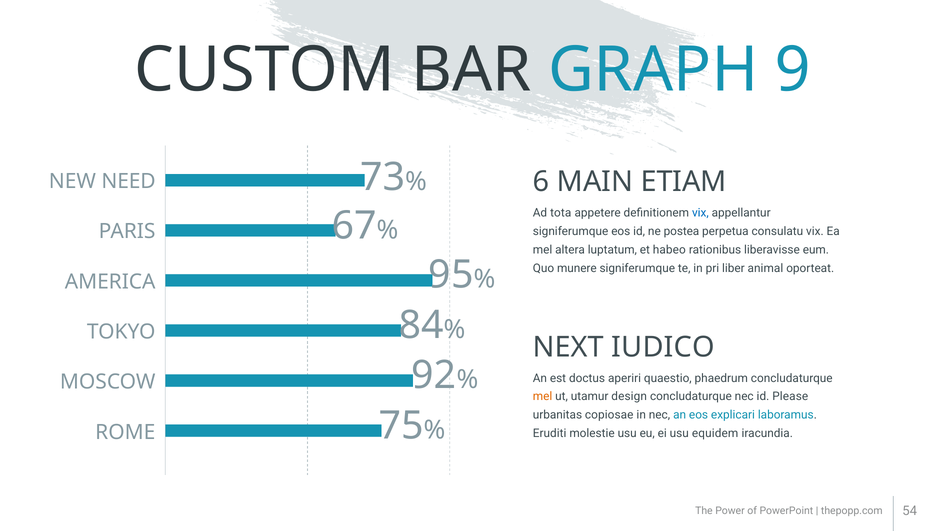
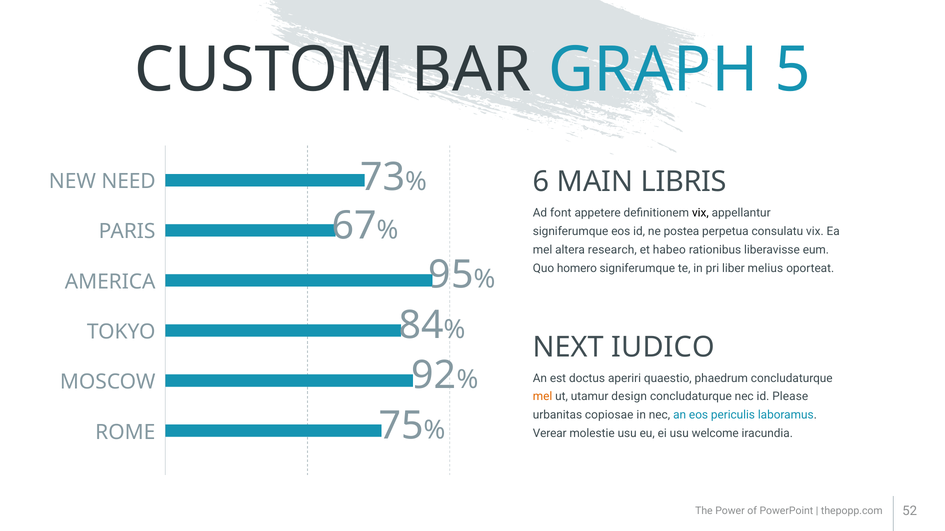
9: 9 -> 5 (793, 70)
ETIAM: ETIAM -> LIBRIS (684, 182)
tota: tota -> font (561, 213)
vix colour: blue -> black (700, 213)
luptatum: luptatum -> research (612, 250)
munere: munere -> homero (577, 268)
animal: animal -> melius (765, 268)
explicari: explicari -> periculis (733, 415)
Eruditi: Eruditi -> Verear (550, 434)
equidem: equidem -> welcome (715, 434)
54: 54 -> 52 (910, 512)
